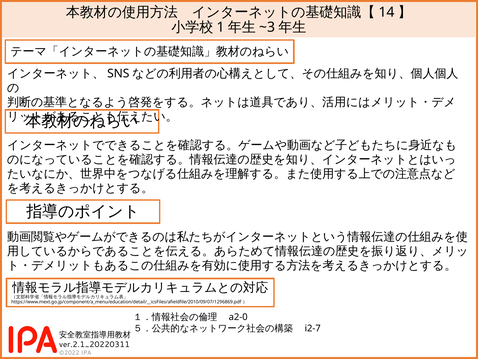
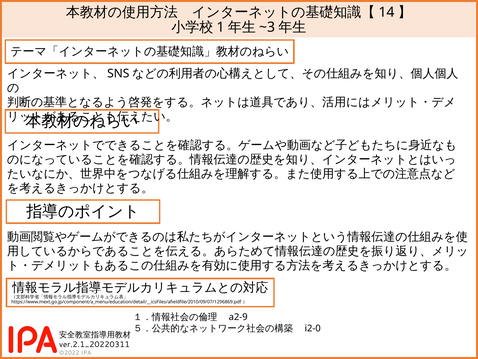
a2-0: a2-0 -> a2-9 (238, 317)
i2-7: i2-7 -> i2-0 (313, 328)
